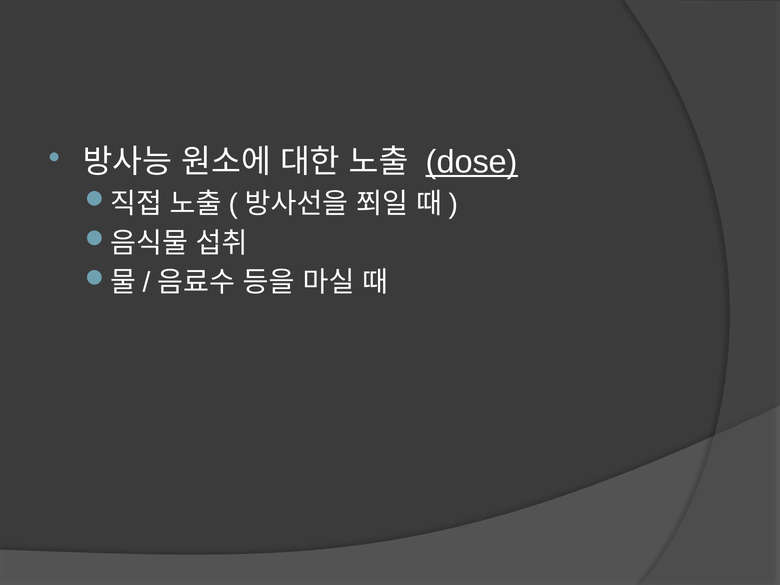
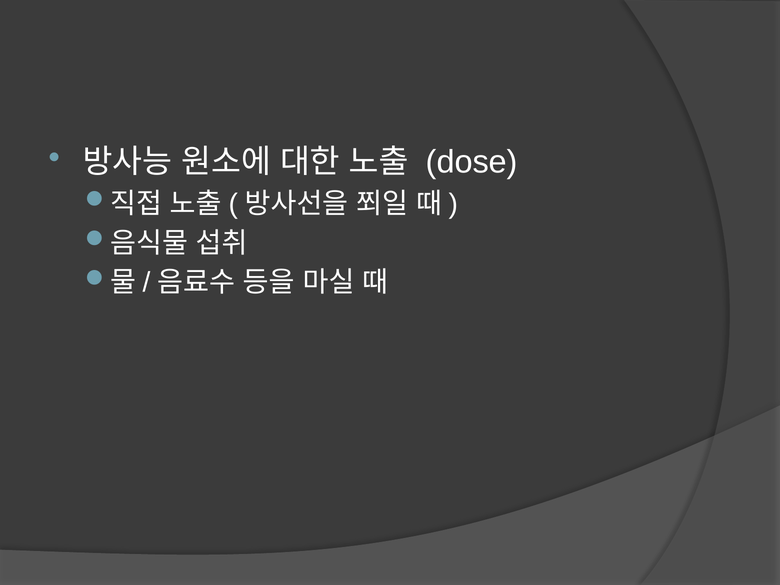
dose underline: present -> none (472, 162)
